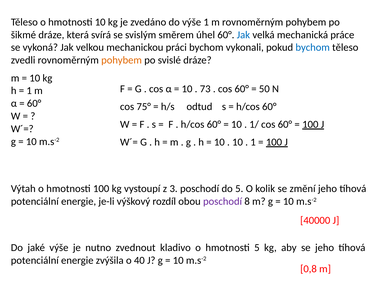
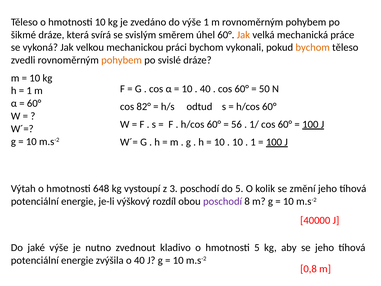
Jak colour: blue -> orange (243, 35)
bychom colour: blue -> orange (313, 47)
73: 73 -> 40 (205, 89)
75°: 75° -> 82° (144, 107)
10: 10 -> 56 (236, 124)
hmotnosti 100: 100 -> 648 (101, 189)
